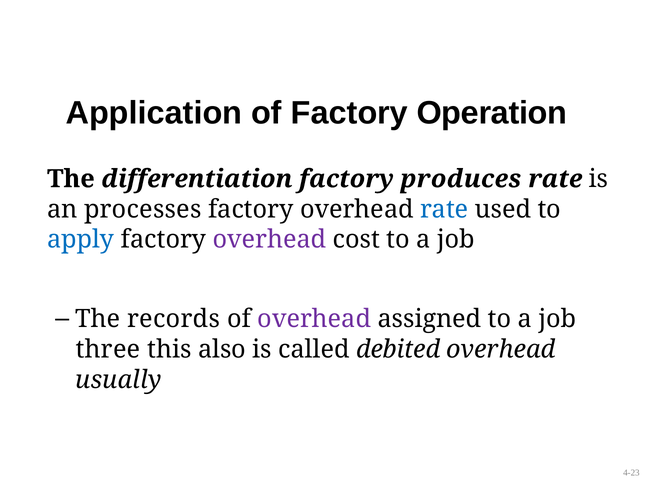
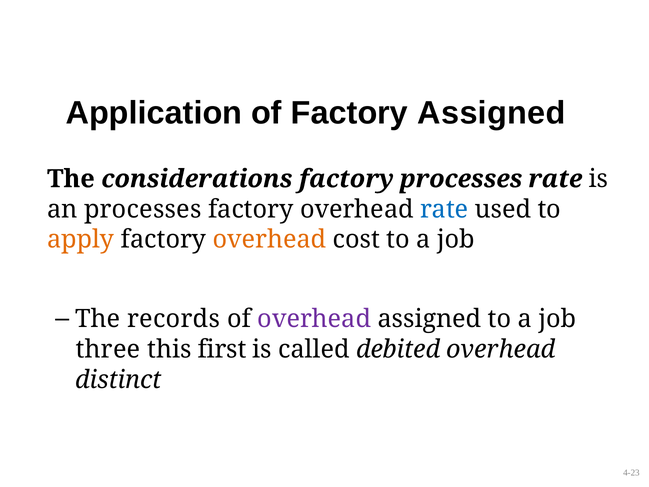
Factory Operation: Operation -> Assigned (492, 113)
differentiation: differentiation -> considerations (197, 179)
factory produces: produces -> processes (461, 179)
apply colour: blue -> orange (81, 239)
overhead colour: purple -> orange (269, 239)
also: also -> first (222, 349)
usually: usually -> distinct (119, 380)
